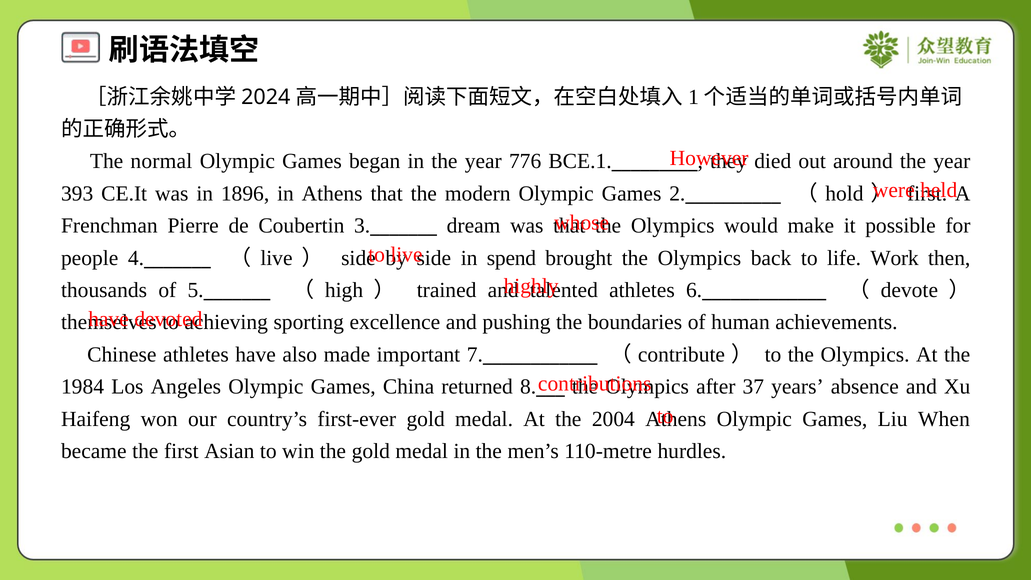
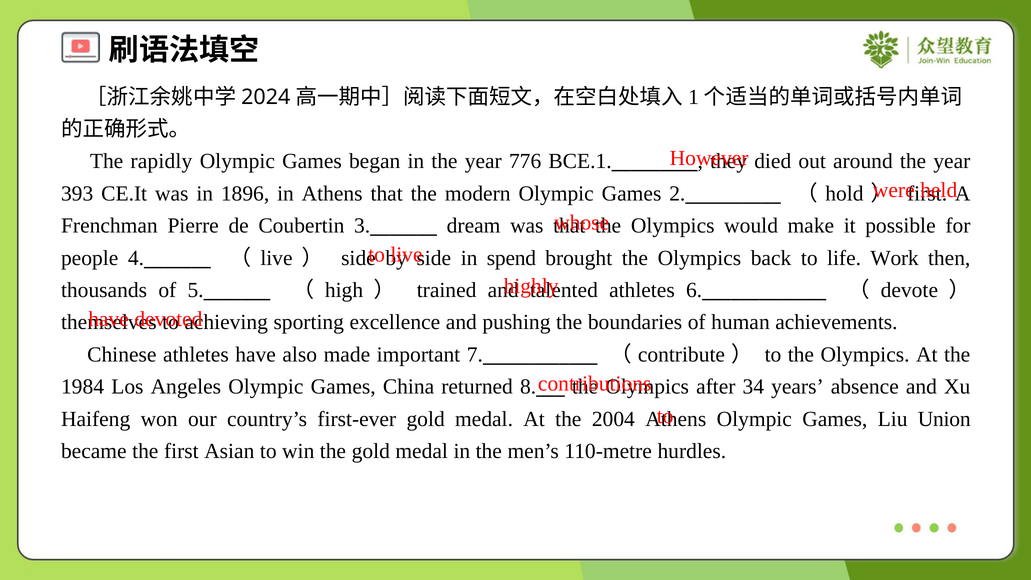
normal: normal -> rapidly (161, 161)
37: 37 -> 34 (753, 387)
When: When -> Union (944, 419)
